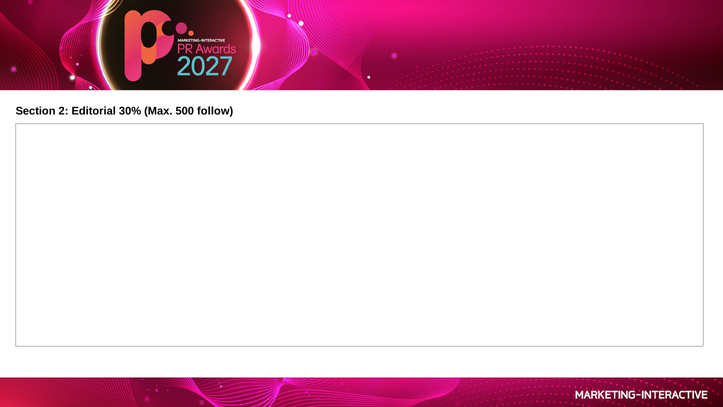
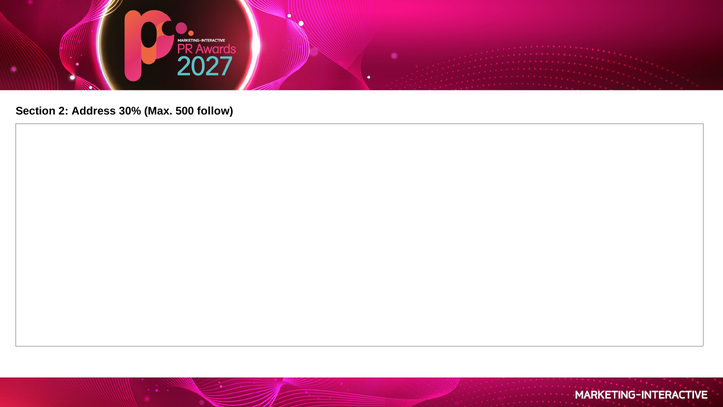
Editorial: Editorial -> Address (94, 111)
